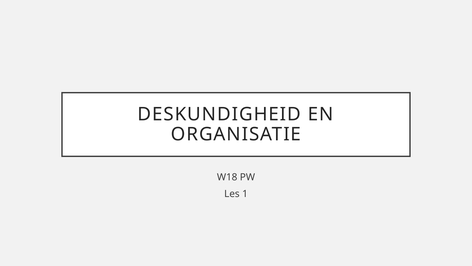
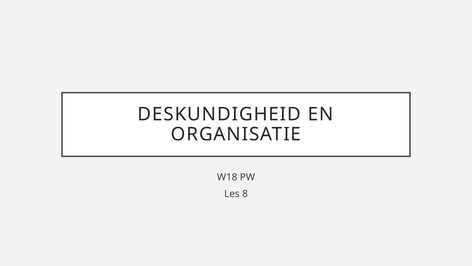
1: 1 -> 8 (245, 194)
